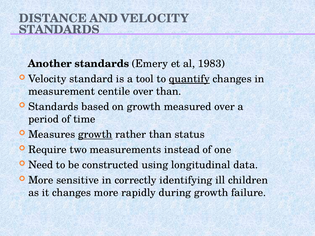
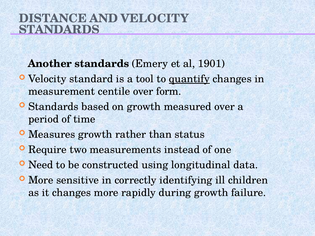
1983: 1983 -> 1901 (211, 64)
over than: than -> form (169, 92)
growth underline: present -> none (95, 135)
